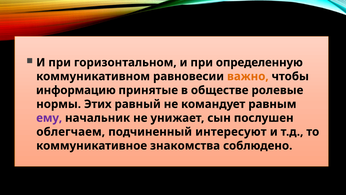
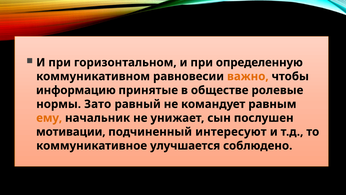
Этих: Этих -> Зато (98, 104)
ему colour: purple -> orange (49, 118)
облегчаем: облегчаем -> мотивации (71, 132)
знакомства: знакомства -> улучшается (185, 145)
